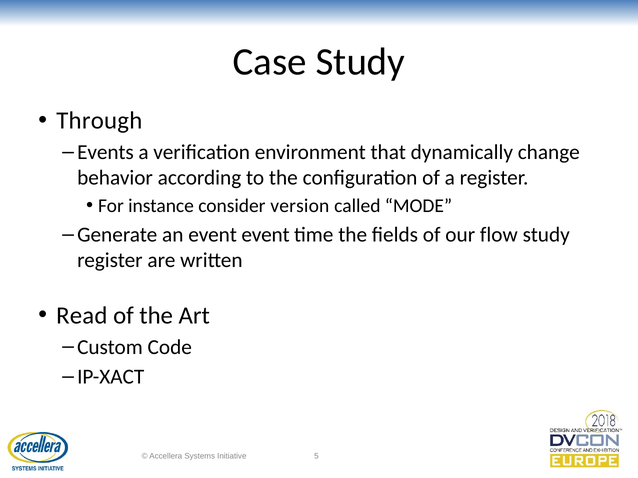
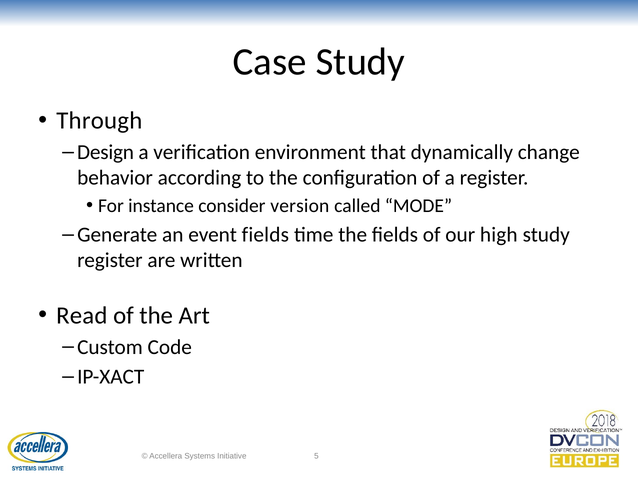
Events: Events -> Design (106, 153)
event event: event -> fields (265, 235)
flow: flow -> high (499, 235)
